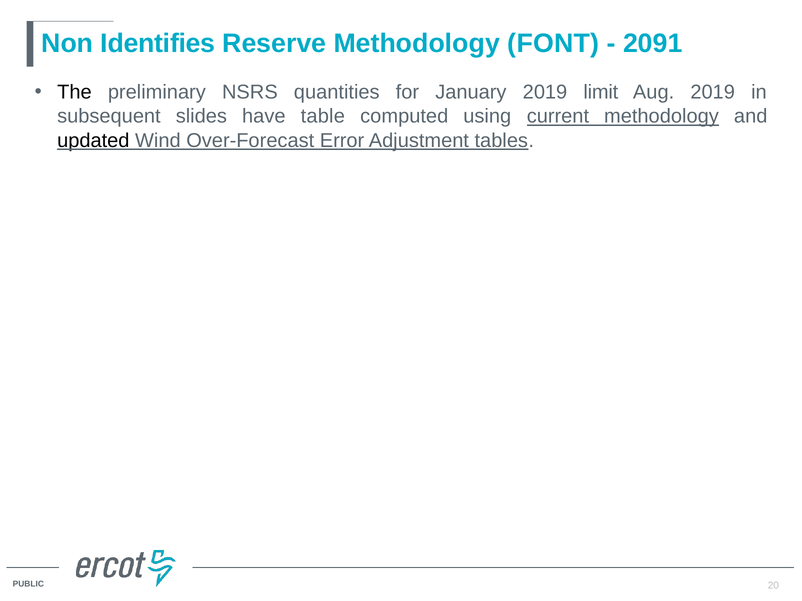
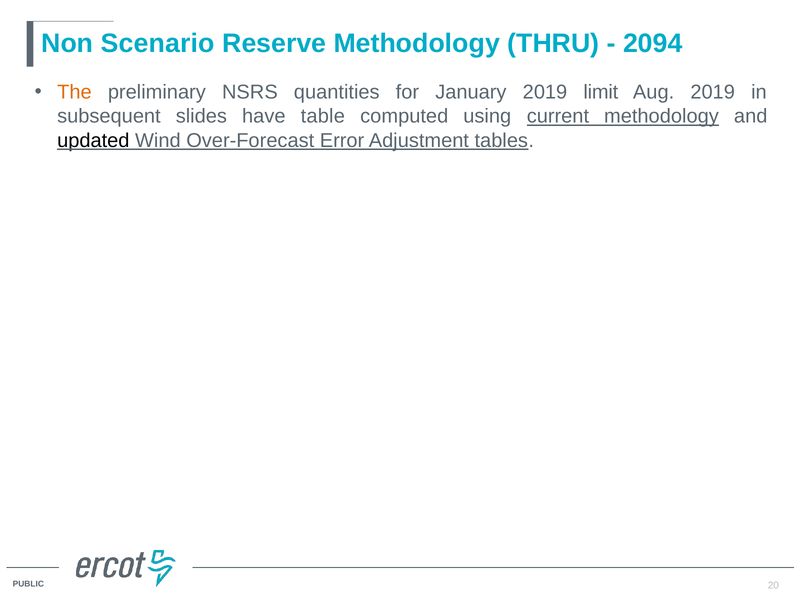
Identifies: Identifies -> Scenario (158, 43)
FONT: FONT -> THRU (553, 43)
2091: 2091 -> 2094 (653, 43)
The colour: black -> orange (74, 92)
